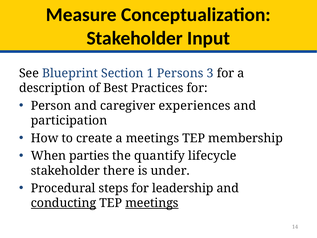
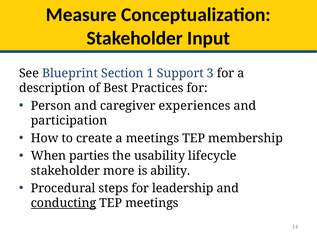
Persons: Persons -> Support (180, 73)
quantify: quantify -> usability (160, 156)
there: there -> more (119, 171)
under: under -> ability (170, 171)
meetings underline: present -> none (152, 203)
